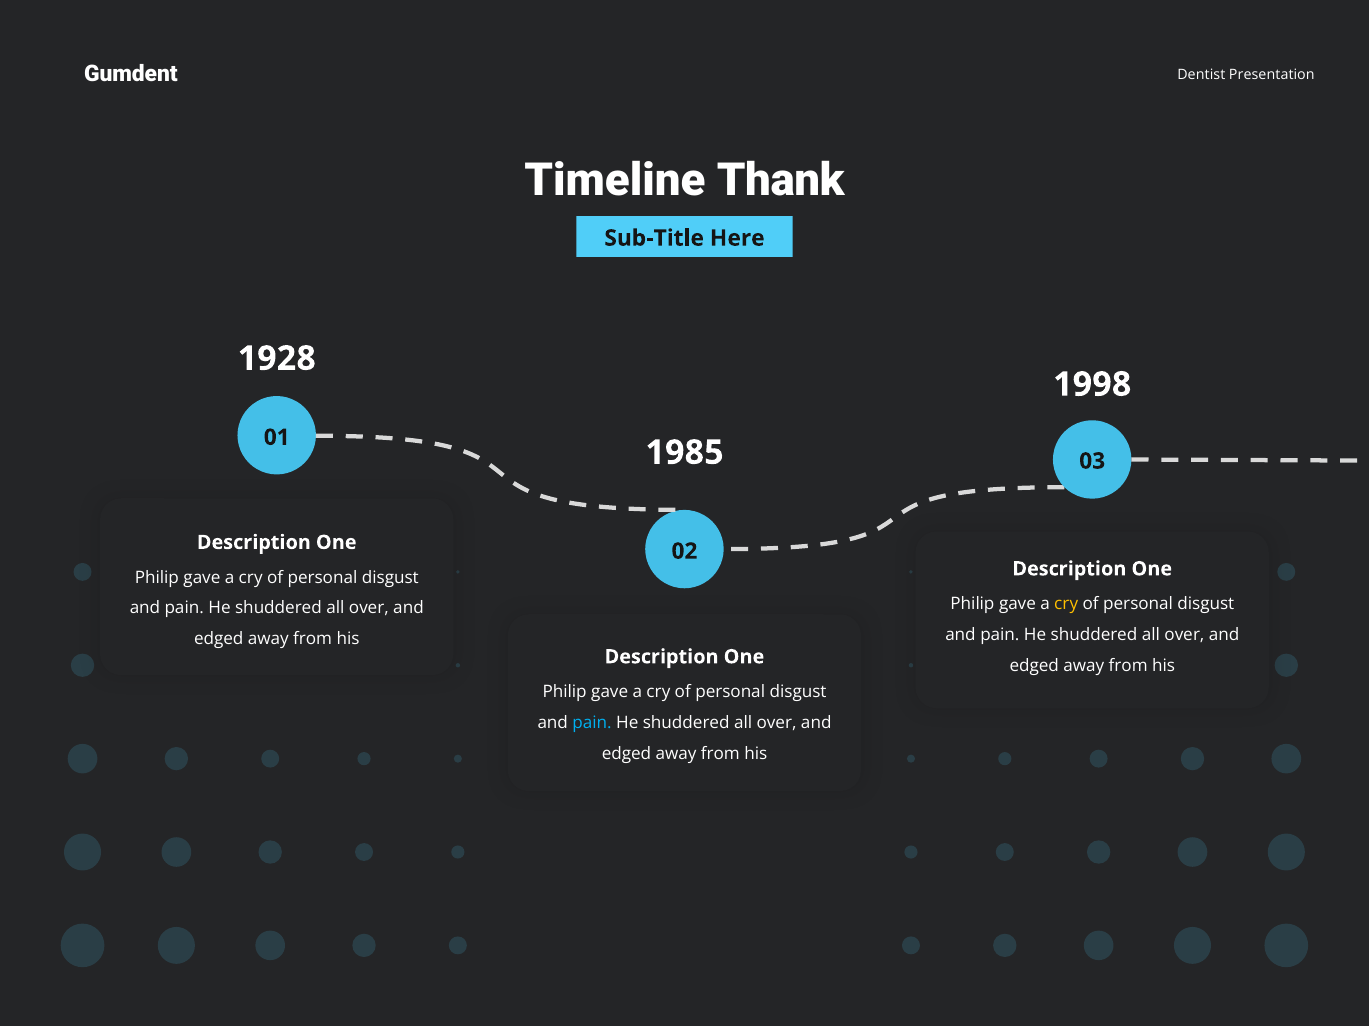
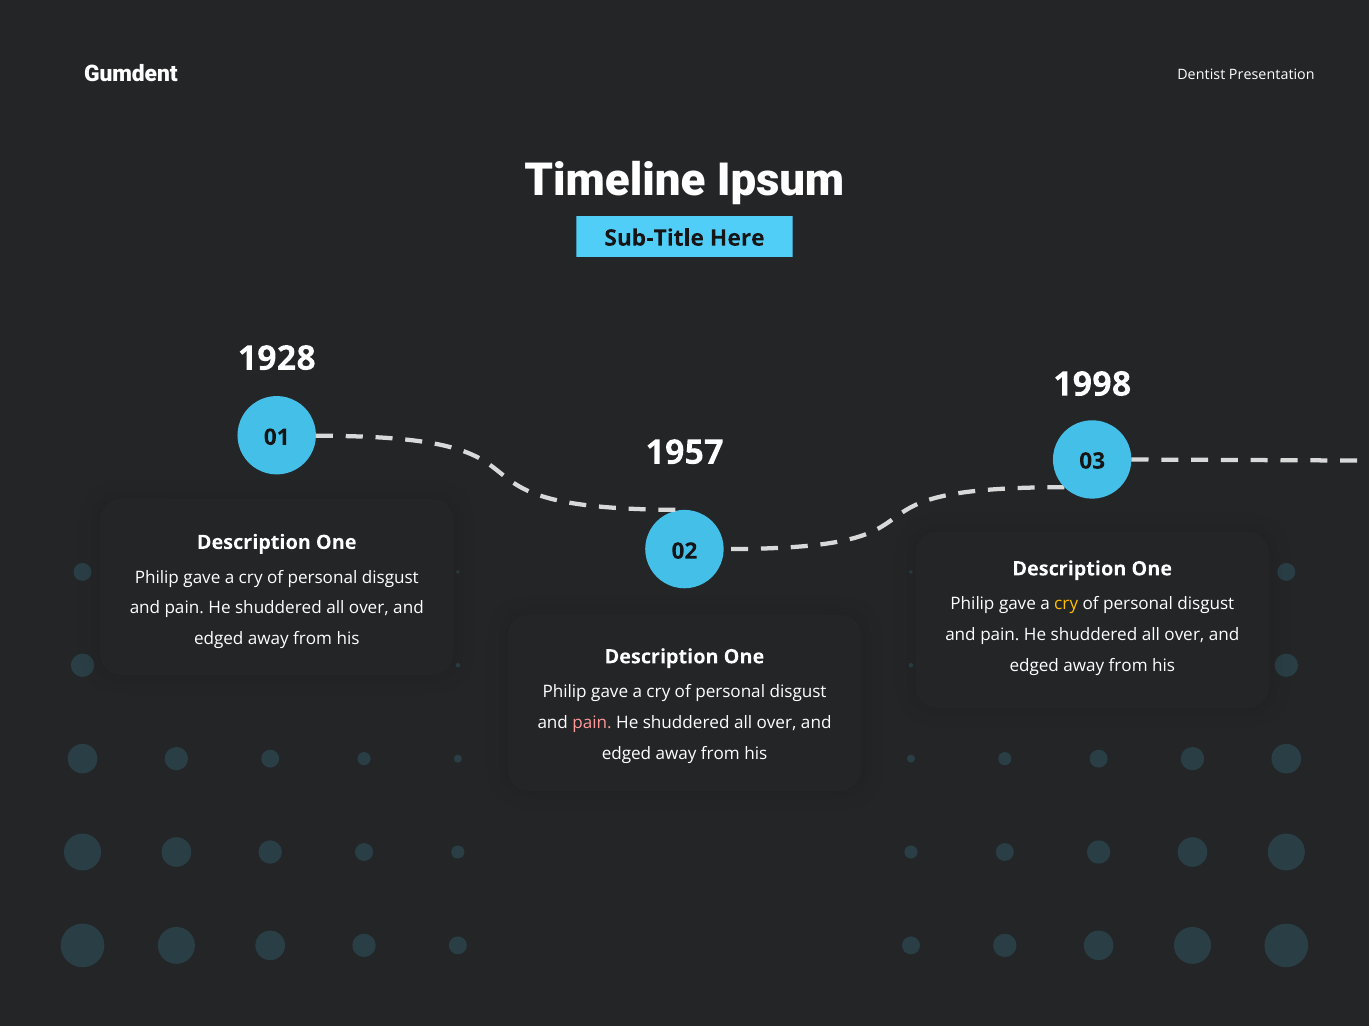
Thank: Thank -> Ipsum (781, 181)
1985: 1985 -> 1957 (685, 453)
pain colour: light blue -> pink (592, 723)
